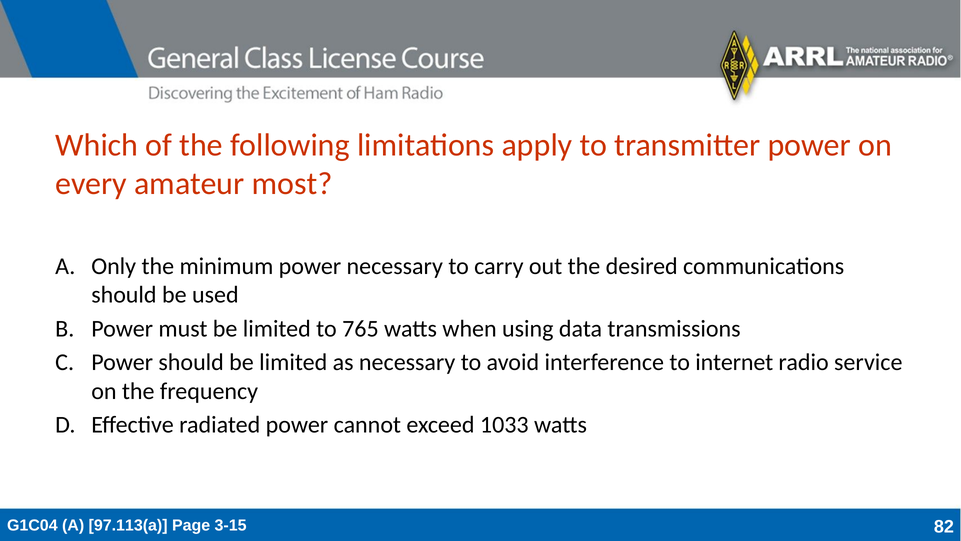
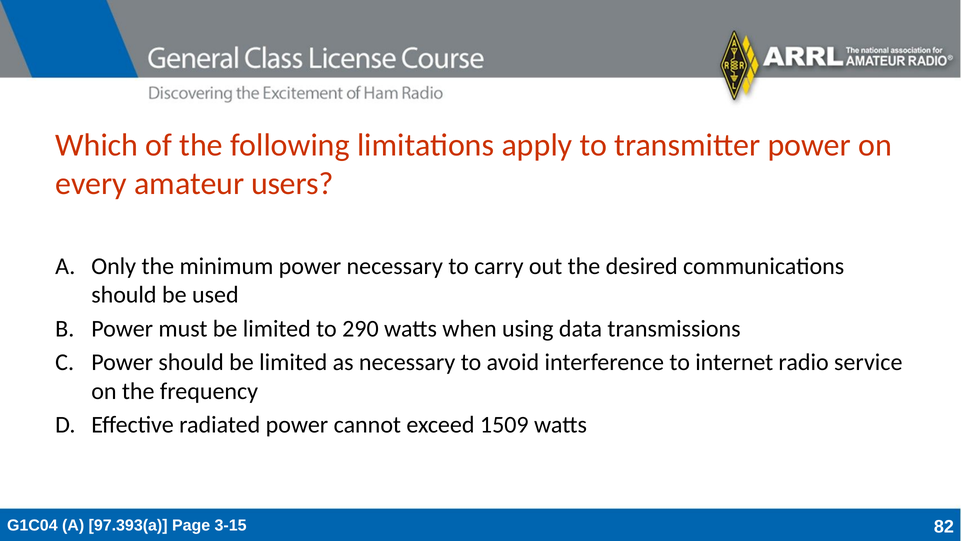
most: most -> users (292, 184)
765: 765 -> 290 (360, 328)
1033: 1033 -> 1509 (504, 424)
97.113(a: 97.113(a -> 97.393(a (128, 525)
